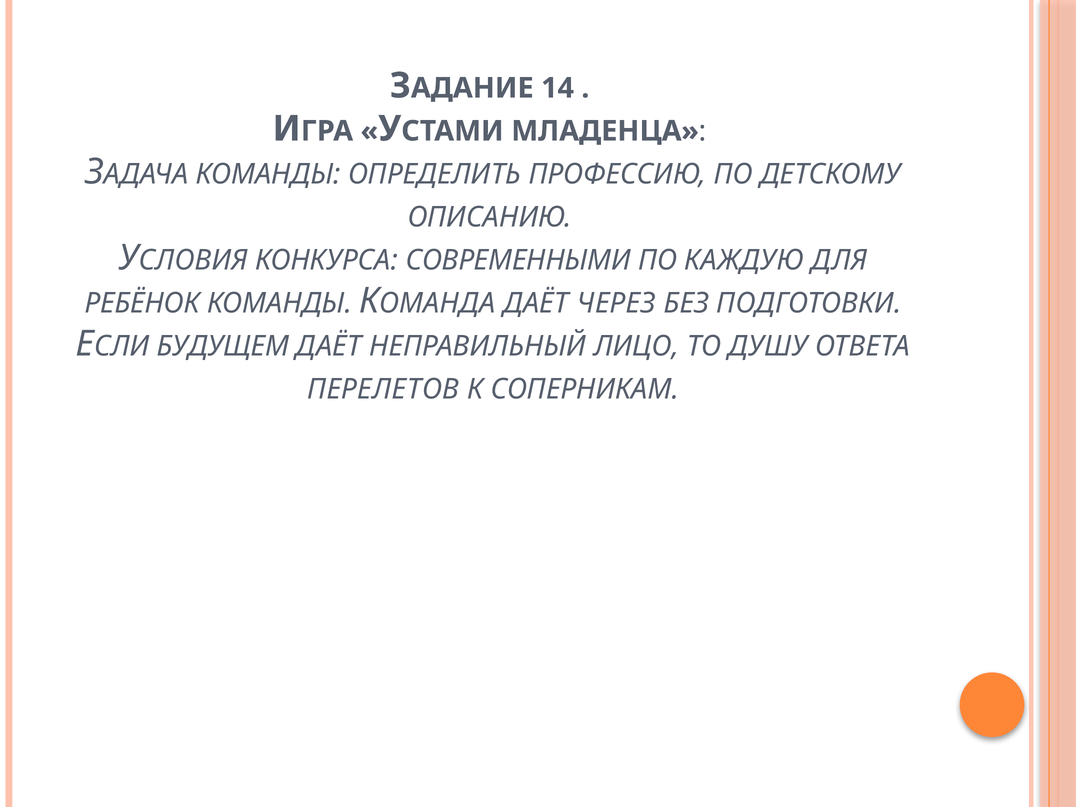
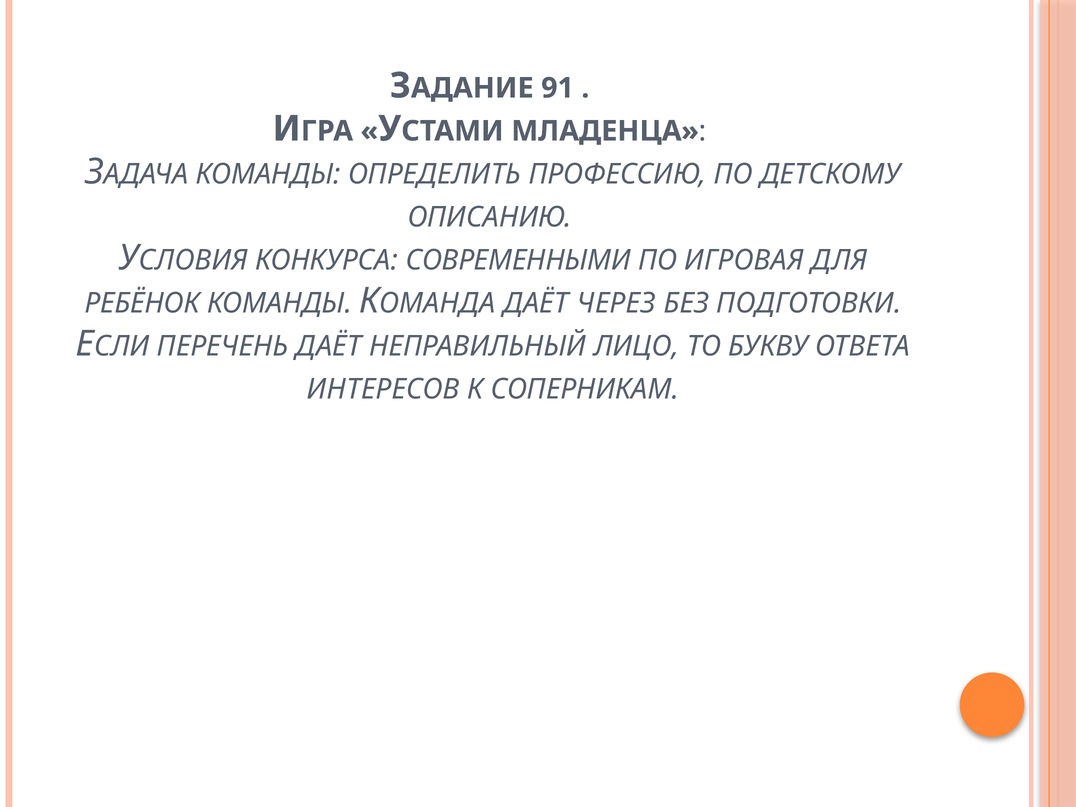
14: 14 -> 91 (558, 88)
КАЖДУЮ: КАЖДУЮ -> ИГРОВАЯ (744, 260)
БУДУЩЕМ: БУДУЩЕМ -> ПЕРЕЧЕНЬ (223, 346)
ДУШУ: ДУШУ -> БУКВУ (768, 346)
ПЕРЕЛЕТОВ: ПЕРЕЛЕТОВ -> ИНТЕРЕСОВ (383, 389)
